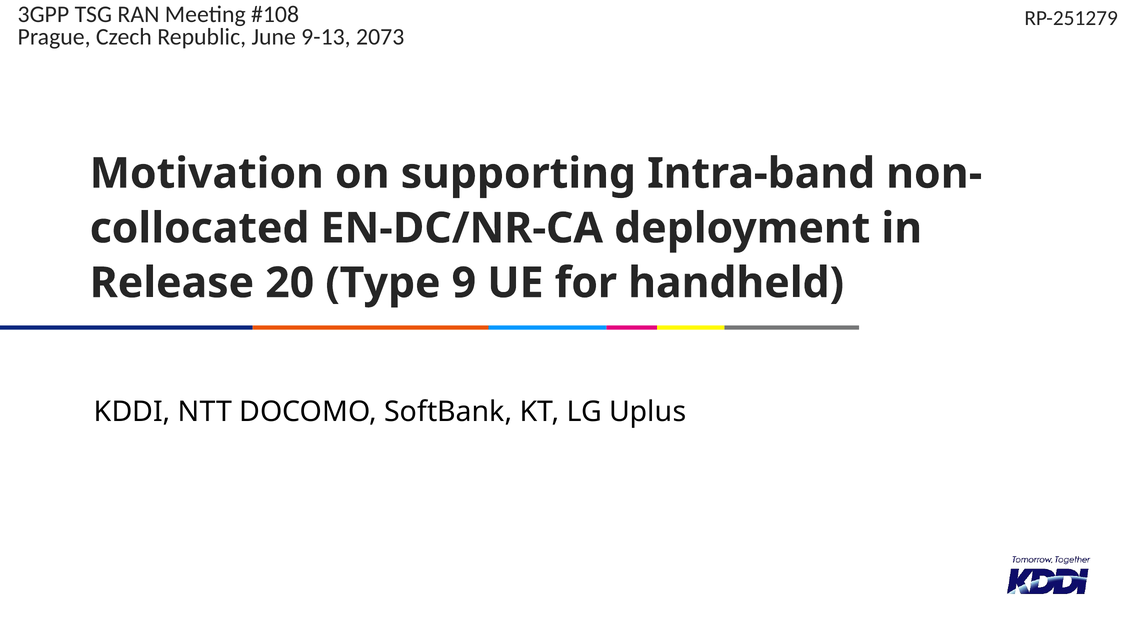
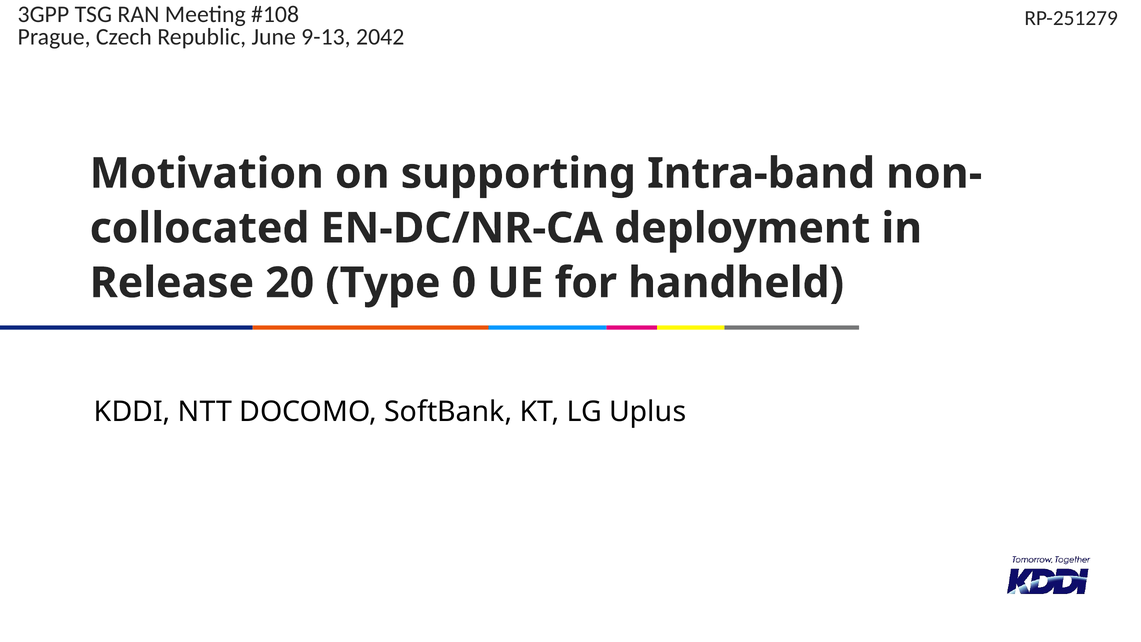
2073: 2073 -> 2042 (380, 37)
9: 9 -> 0 (464, 283)
